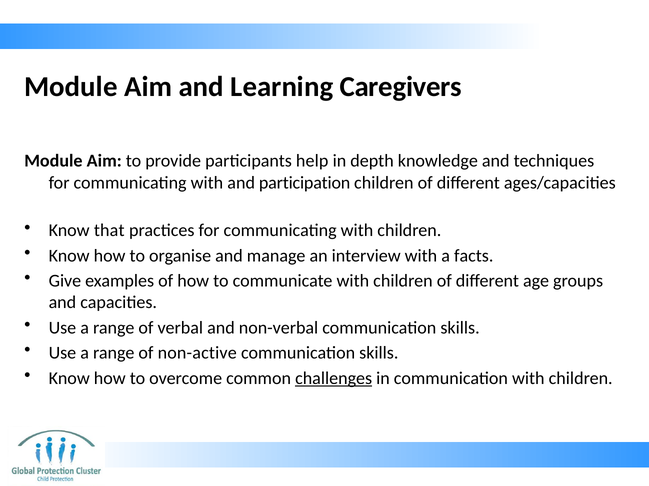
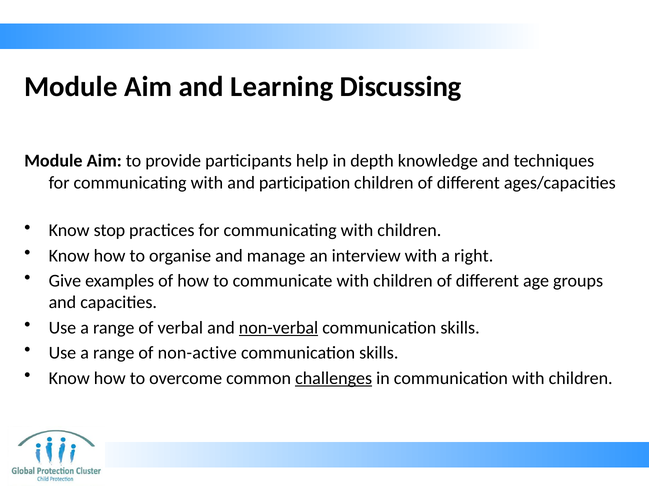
Caregivers: Caregivers -> Discussing (401, 87)
that: that -> stop (109, 231)
facts: facts -> right (474, 256)
non-verbal underline: none -> present (279, 328)
